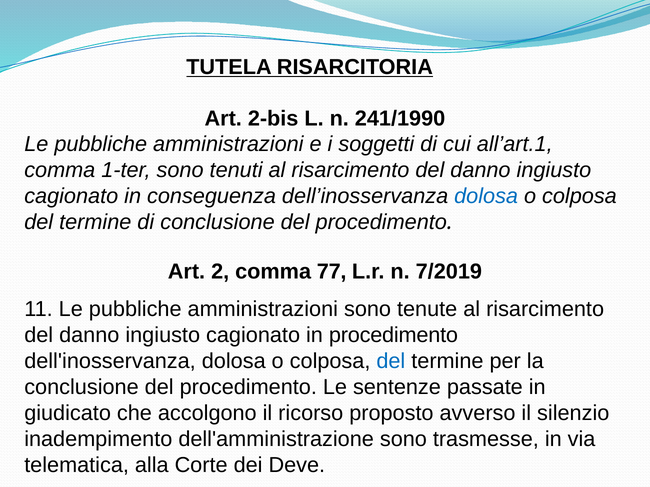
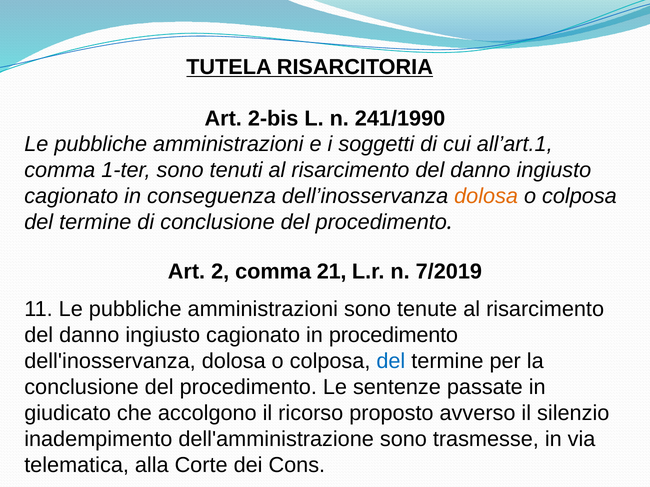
dolosa colour: blue -> orange (486, 196)
77: 77 -> 21 (332, 272)
Deve: Deve -> Cons (297, 466)
